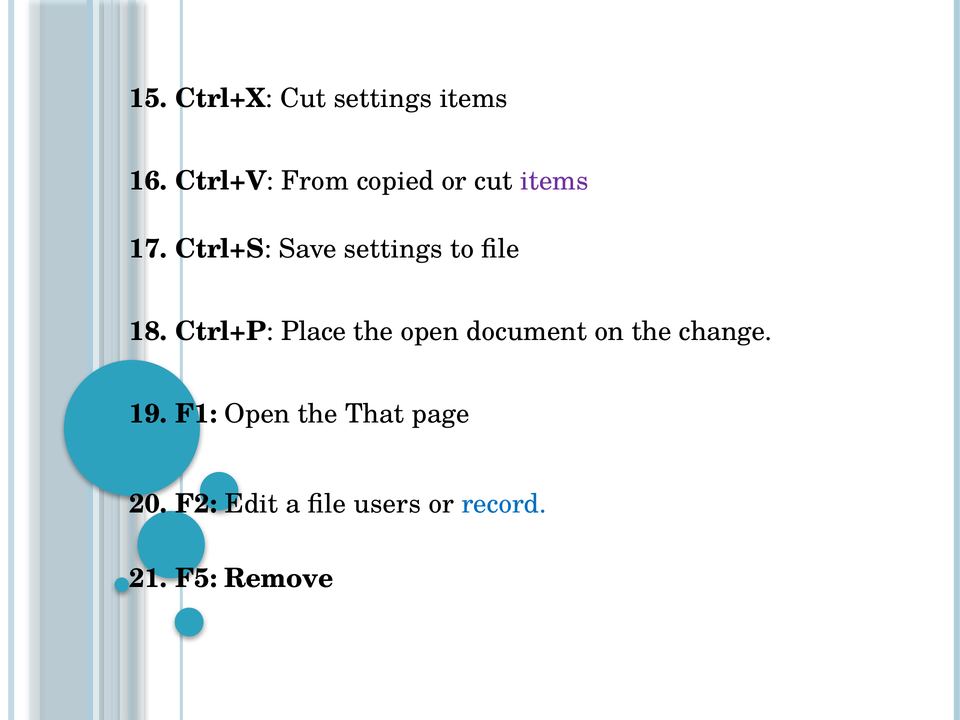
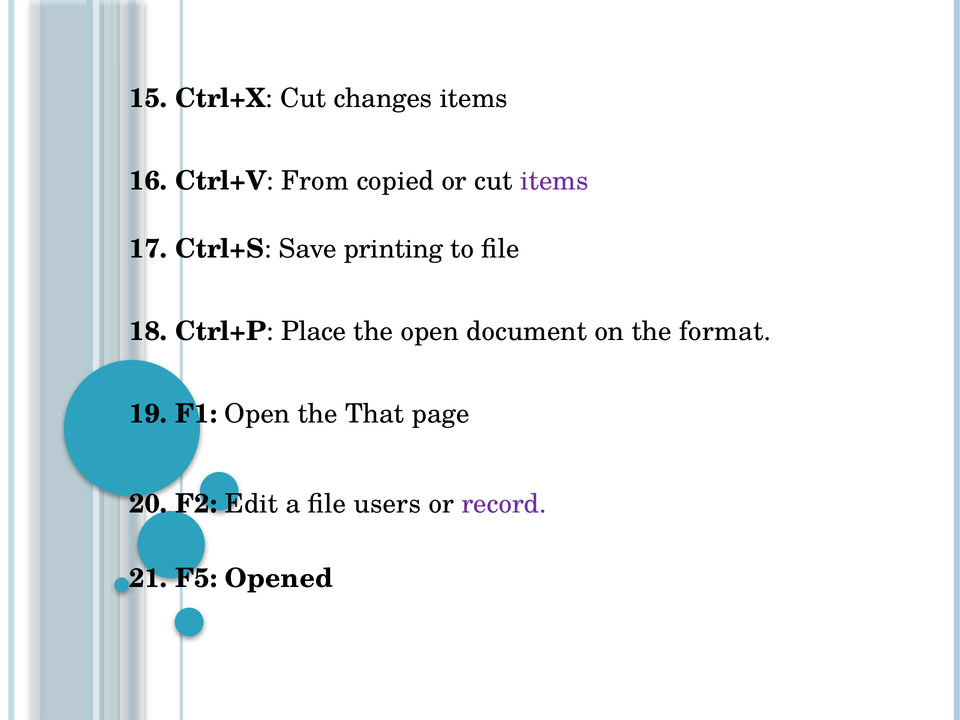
Cut settings: settings -> changes (383, 99)
Save settings: settings -> printing (394, 249)
change: change -> format (725, 332)
record colour: blue -> purple (504, 504)
Remove: Remove -> Opened (279, 579)
